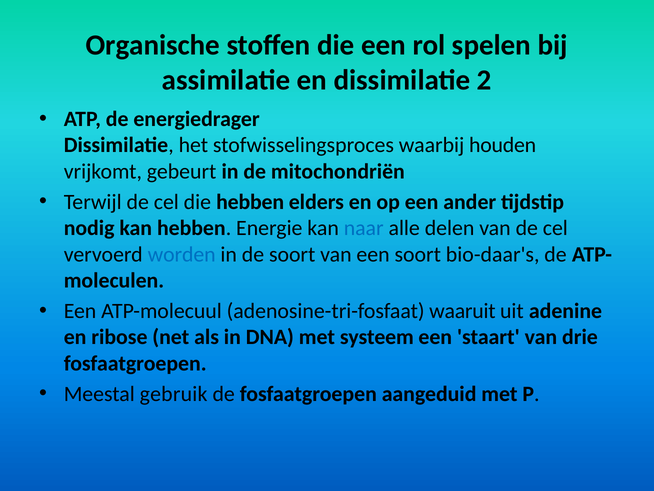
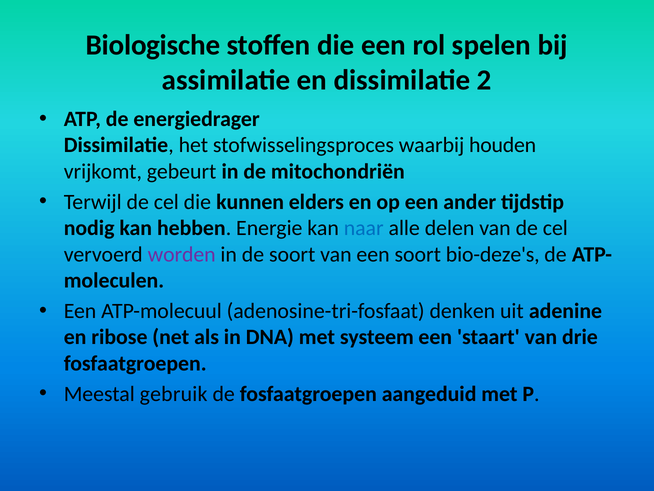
Organische: Organische -> Biologische (153, 45)
die hebben: hebben -> kunnen (250, 202)
worden colour: blue -> purple (182, 254)
bio-daar's: bio-daar's -> bio-deze's (493, 254)
waaruit: waaruit -> denken (462, 311)
